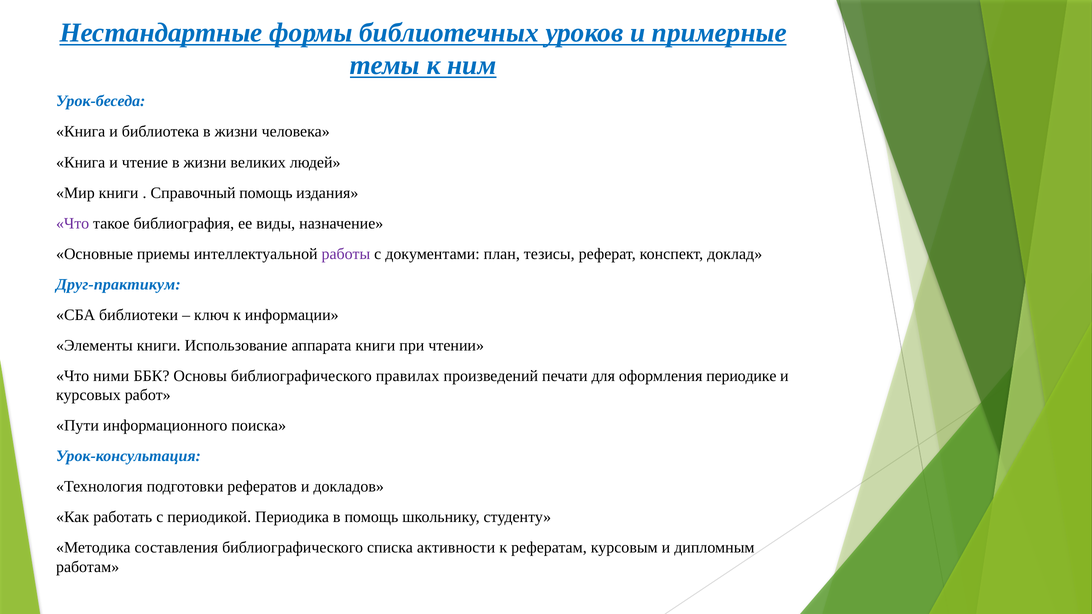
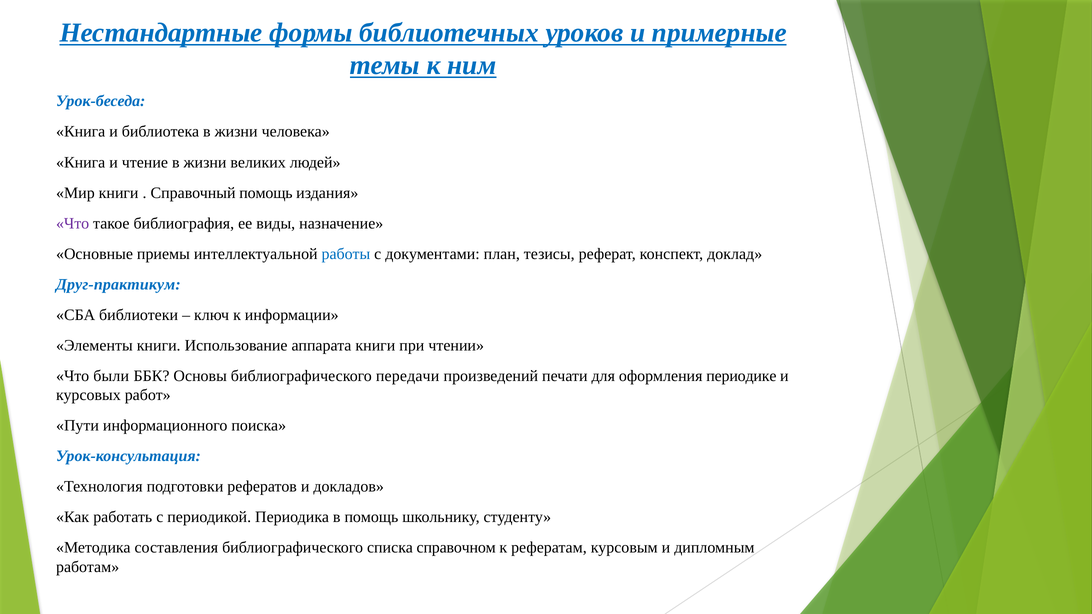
работы colour: purple -> blue (346, 254)
ними: ними -> были (111, 376)
правилах: правилах -> передачи (408, 376)
активности: активности -> справочном (456, 548)
